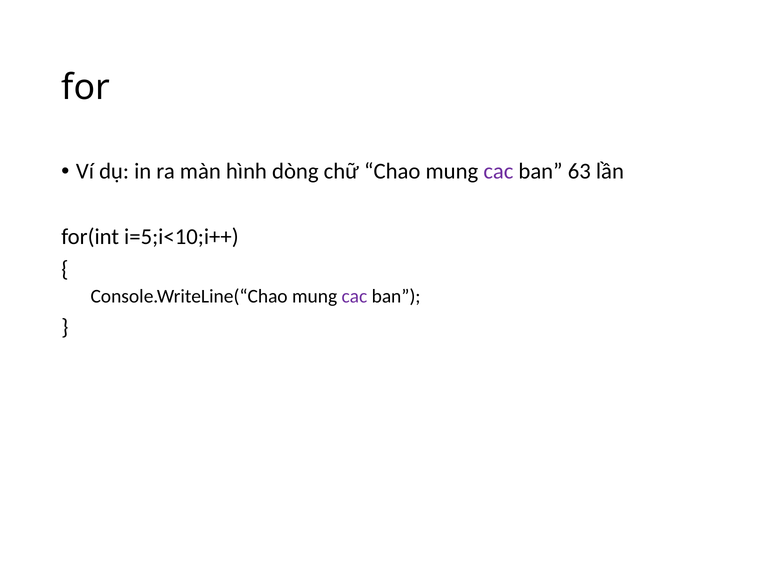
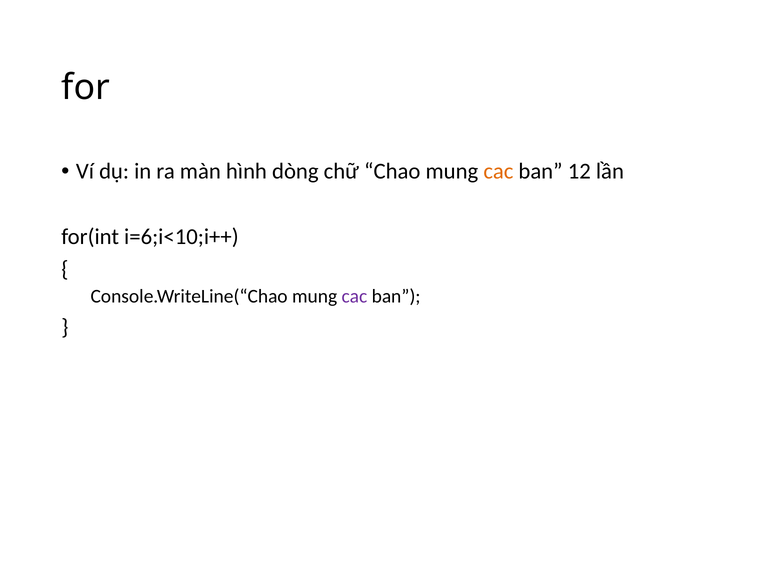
cac colour: purple -> orange (498, 172)
63: 63 -> 12 (579, 172)
i=5;i<10;i++: i=5;i<10;i++ -> i=6;i<10;i++ (181, 237)
